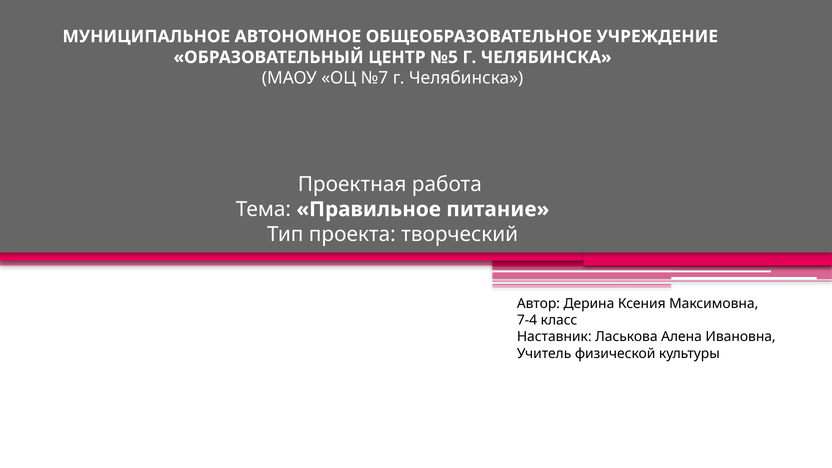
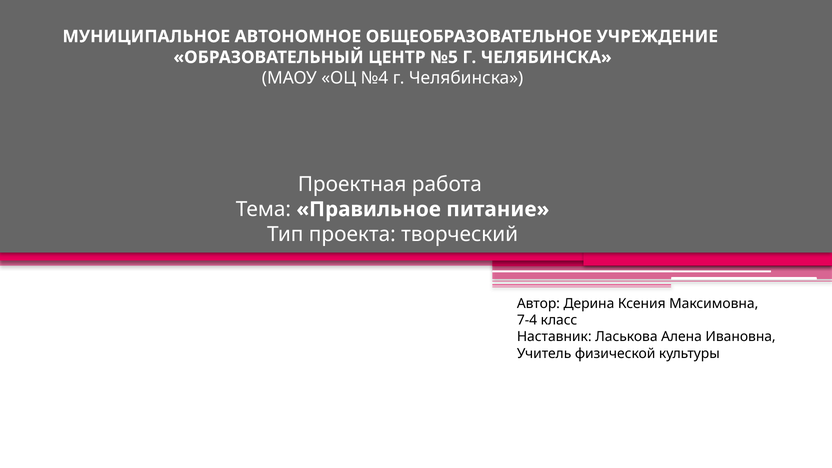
№7: №7 -> №4 (374, 78)
